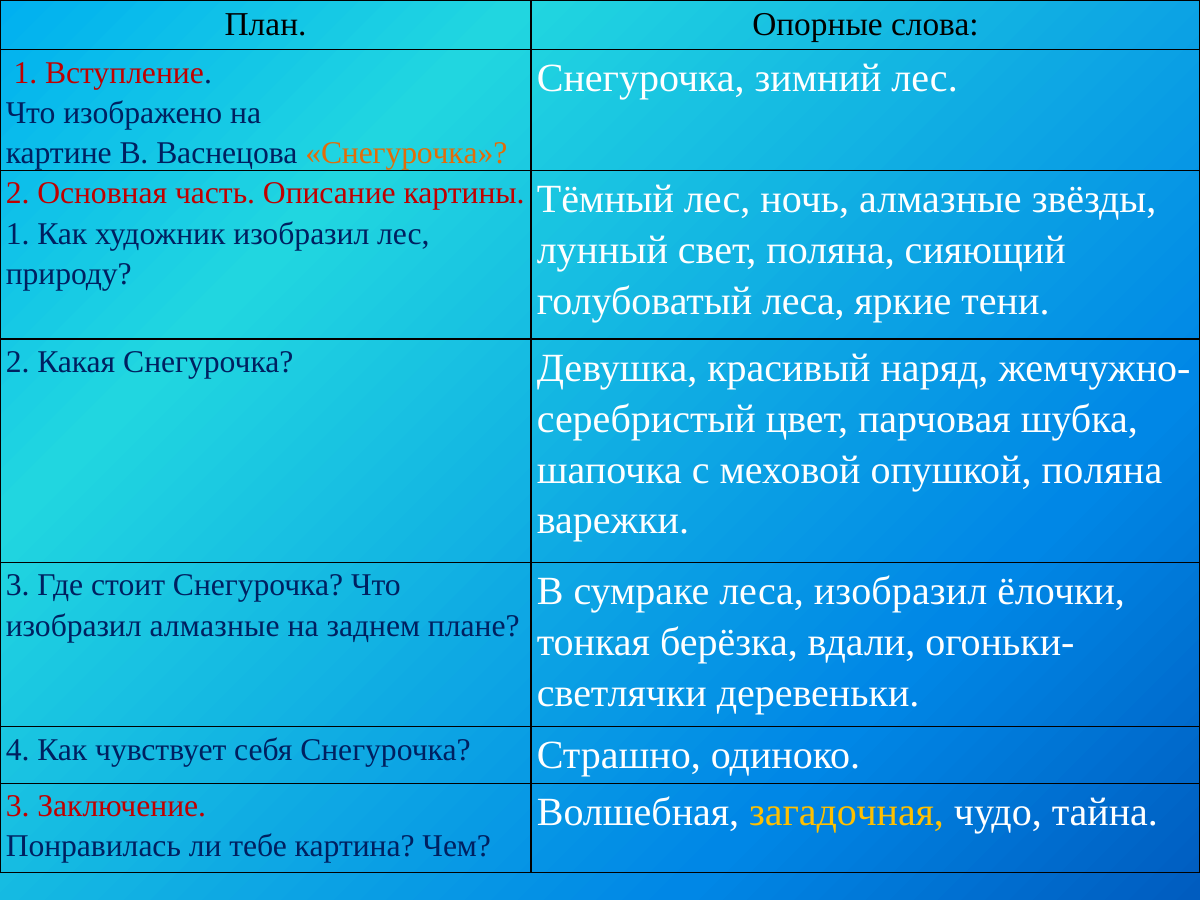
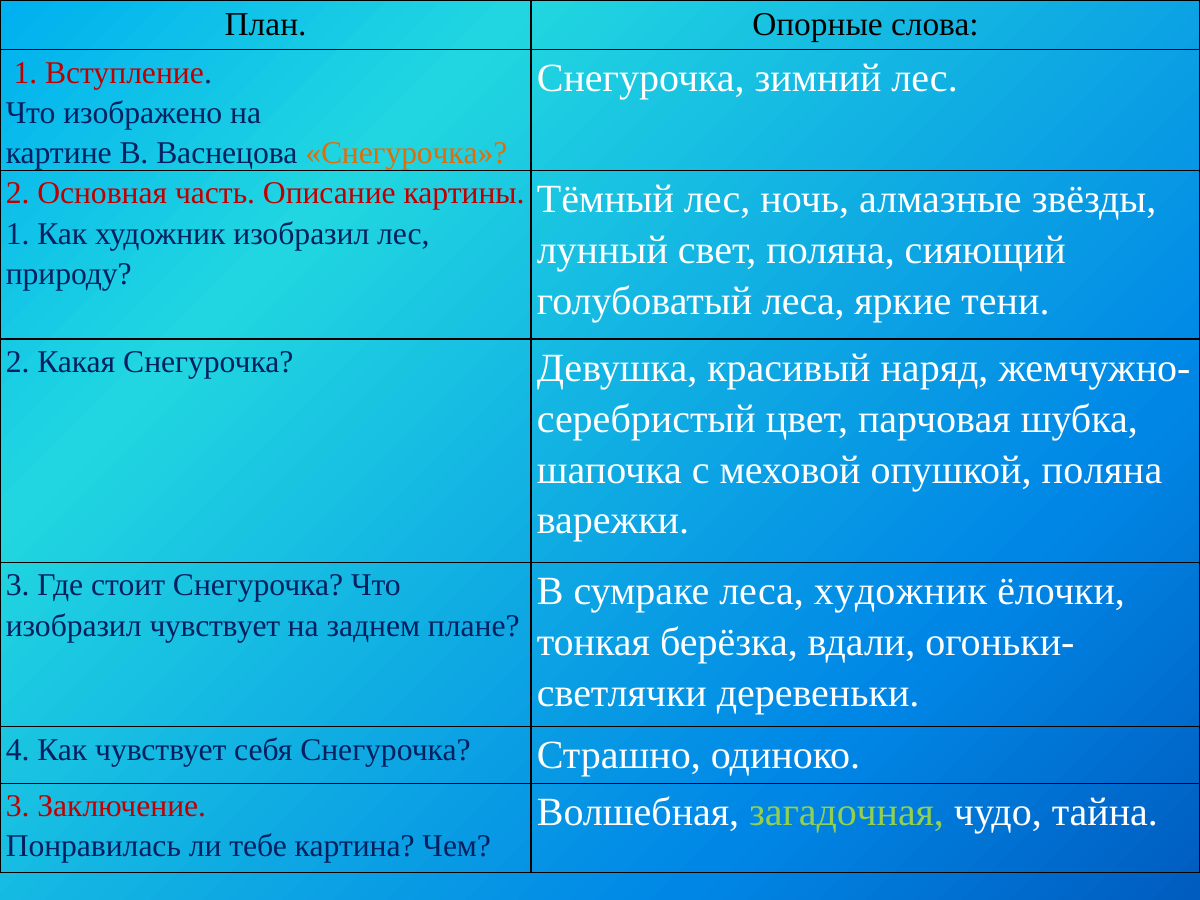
леса изобразил: изобразил -> художник (900, 592)
изобразил алмазные: алмазные -> чувствует (215, 626)
загадочная colour: yellow -> light green (847, 812)
